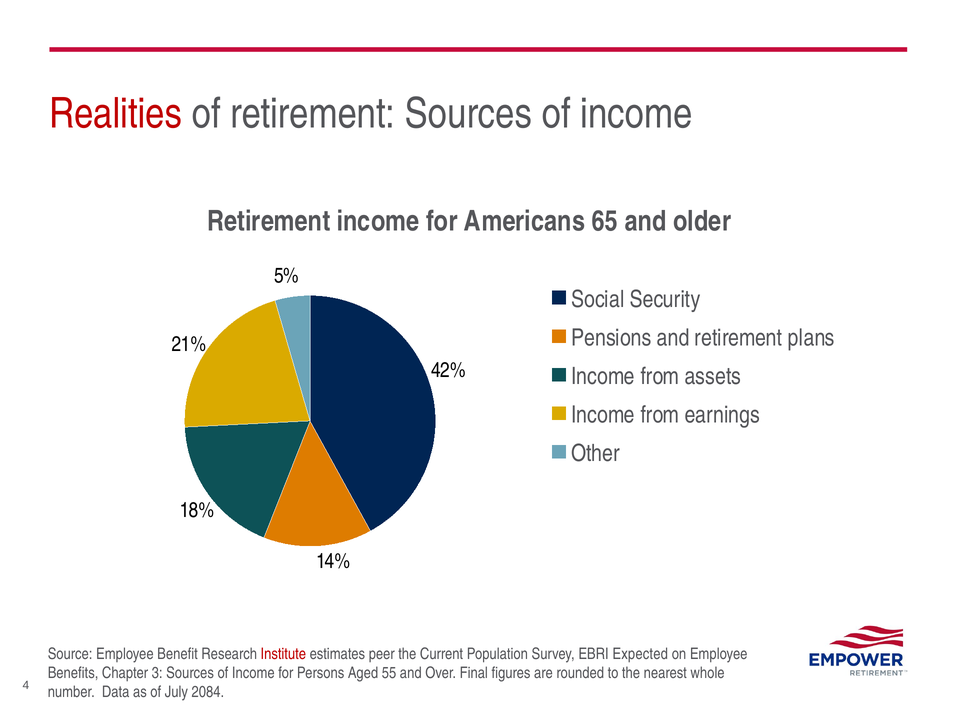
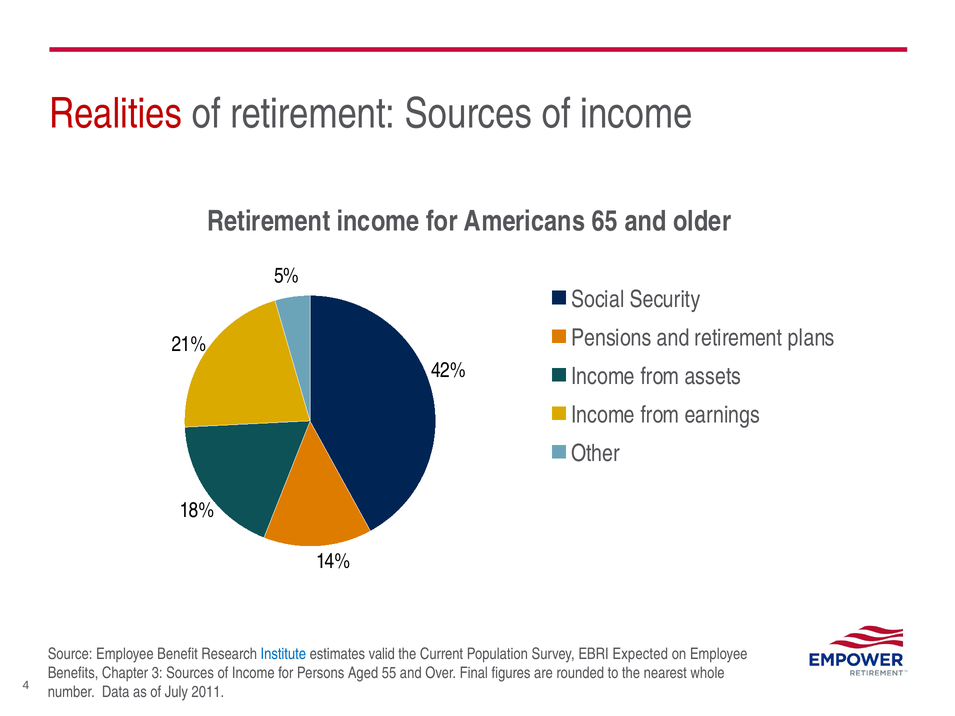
Institute colour: red -> blue (283, 654)
peer: peer -> valid (382, 654)
2084: 2084 -> 2011 (208, 692)
